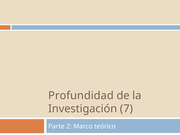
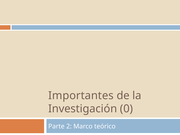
Profundidad: Profundidad -> Importantes (81, 96)
7: 7 -> 0 (126, 109)
